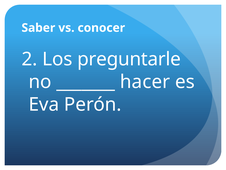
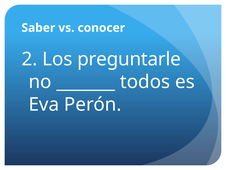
hacer: hacer -> todos (145, 82)
